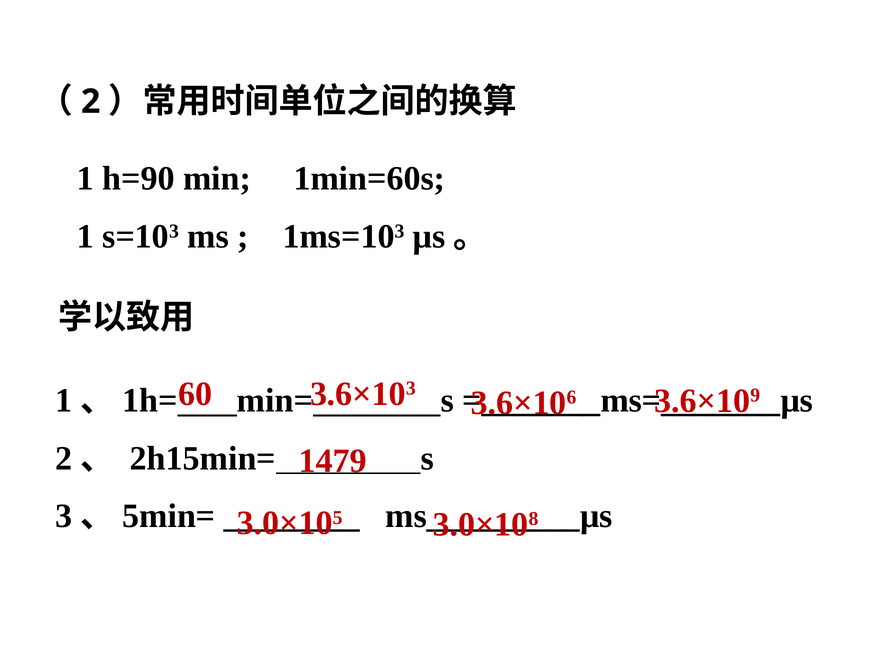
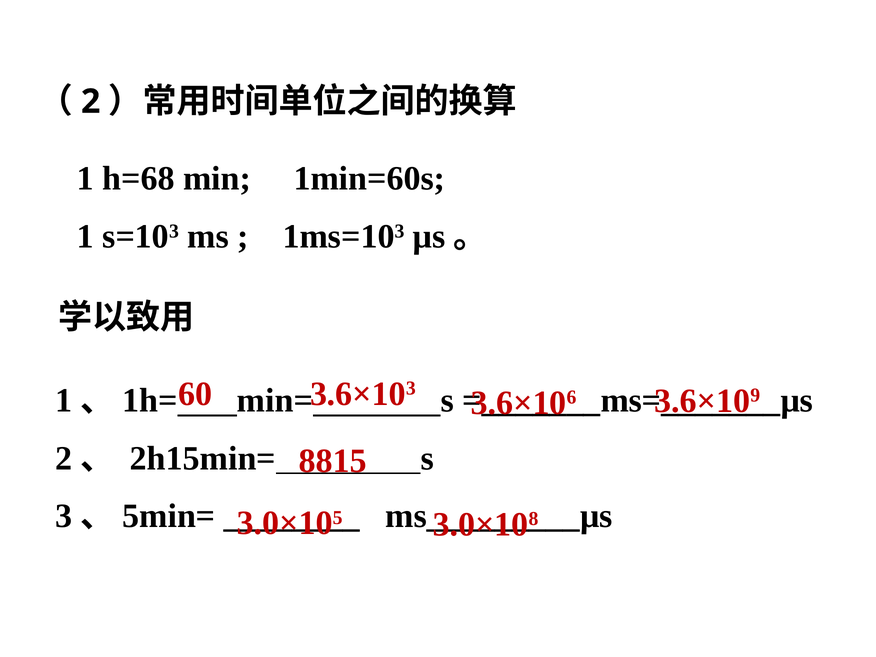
h=90: h=90 -> h=68 (138, 179)
1479: 1479 -> 8815 (333, 461)
